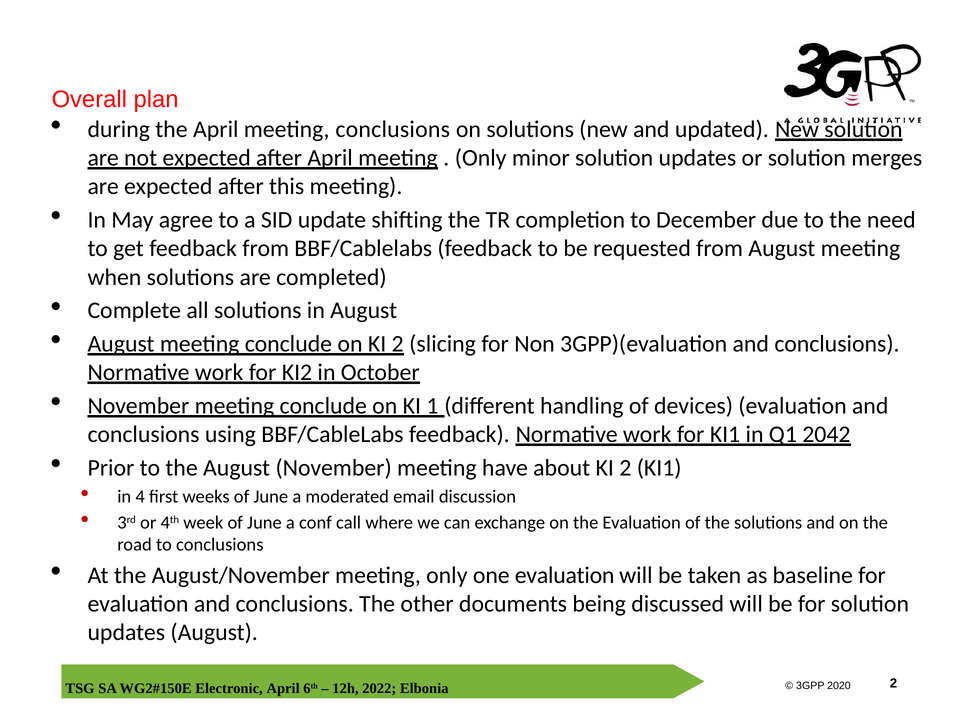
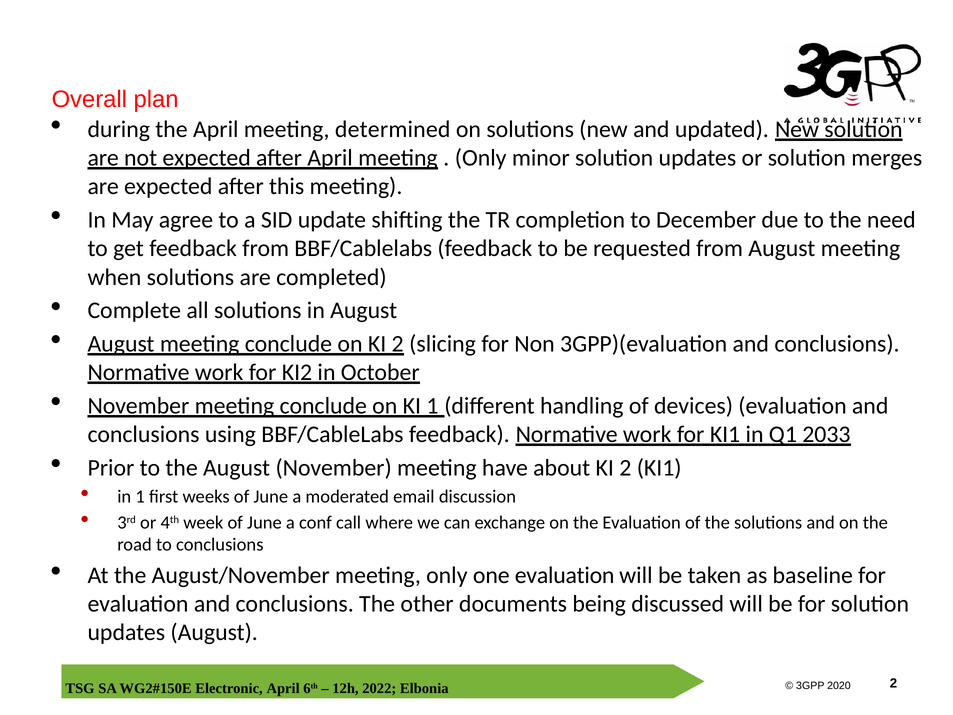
meeting conclusions: conclusions -> determined (393, 129)
2042: 2042 -> 2033 (826, 434)
in 4: 4 -> 1 (140, 496)
